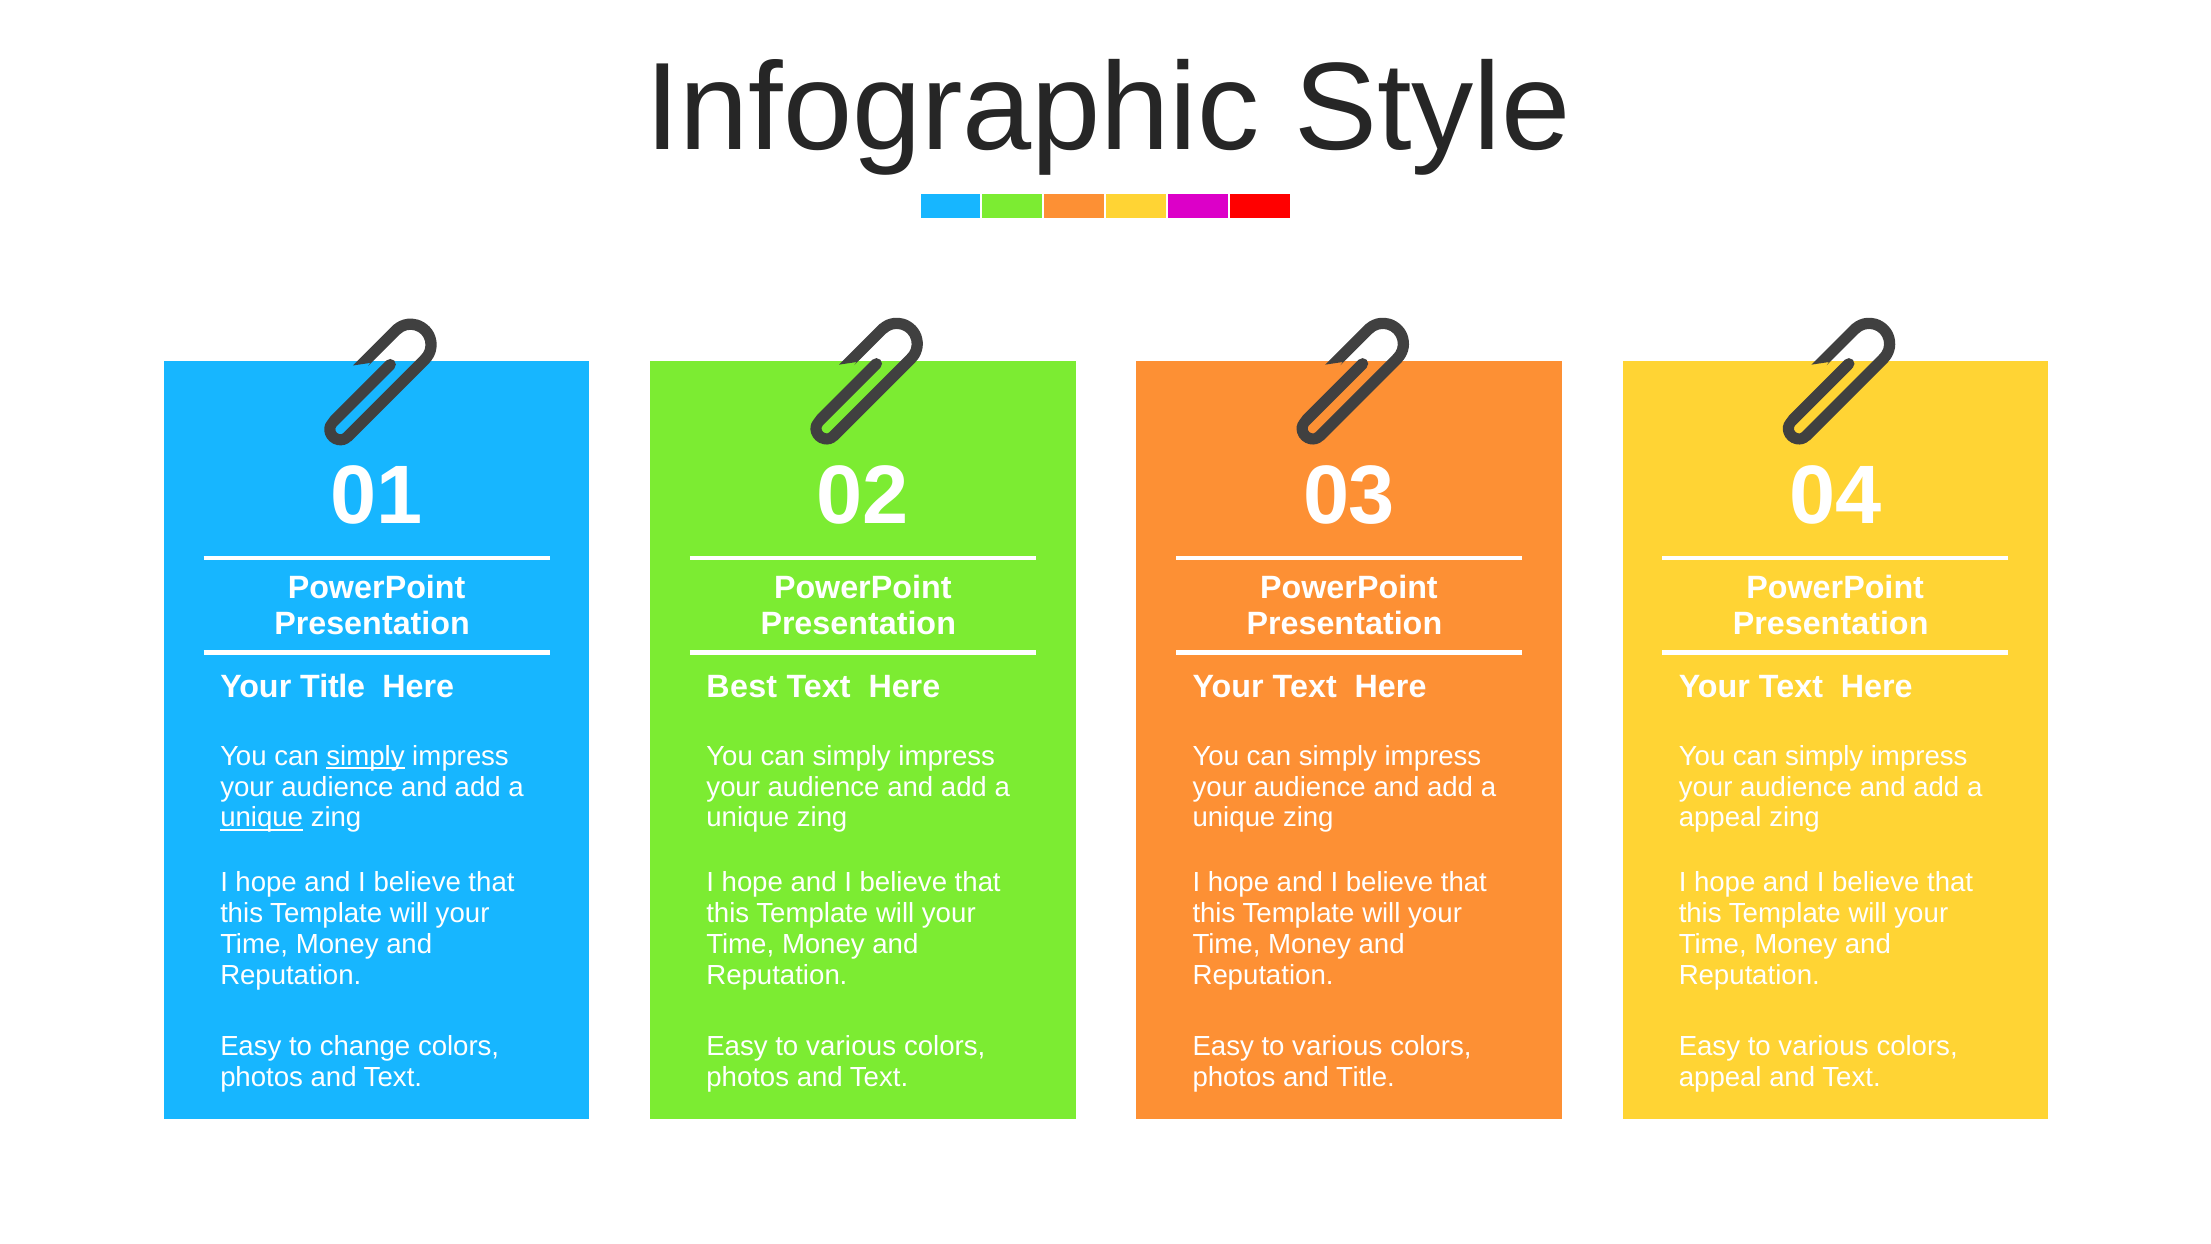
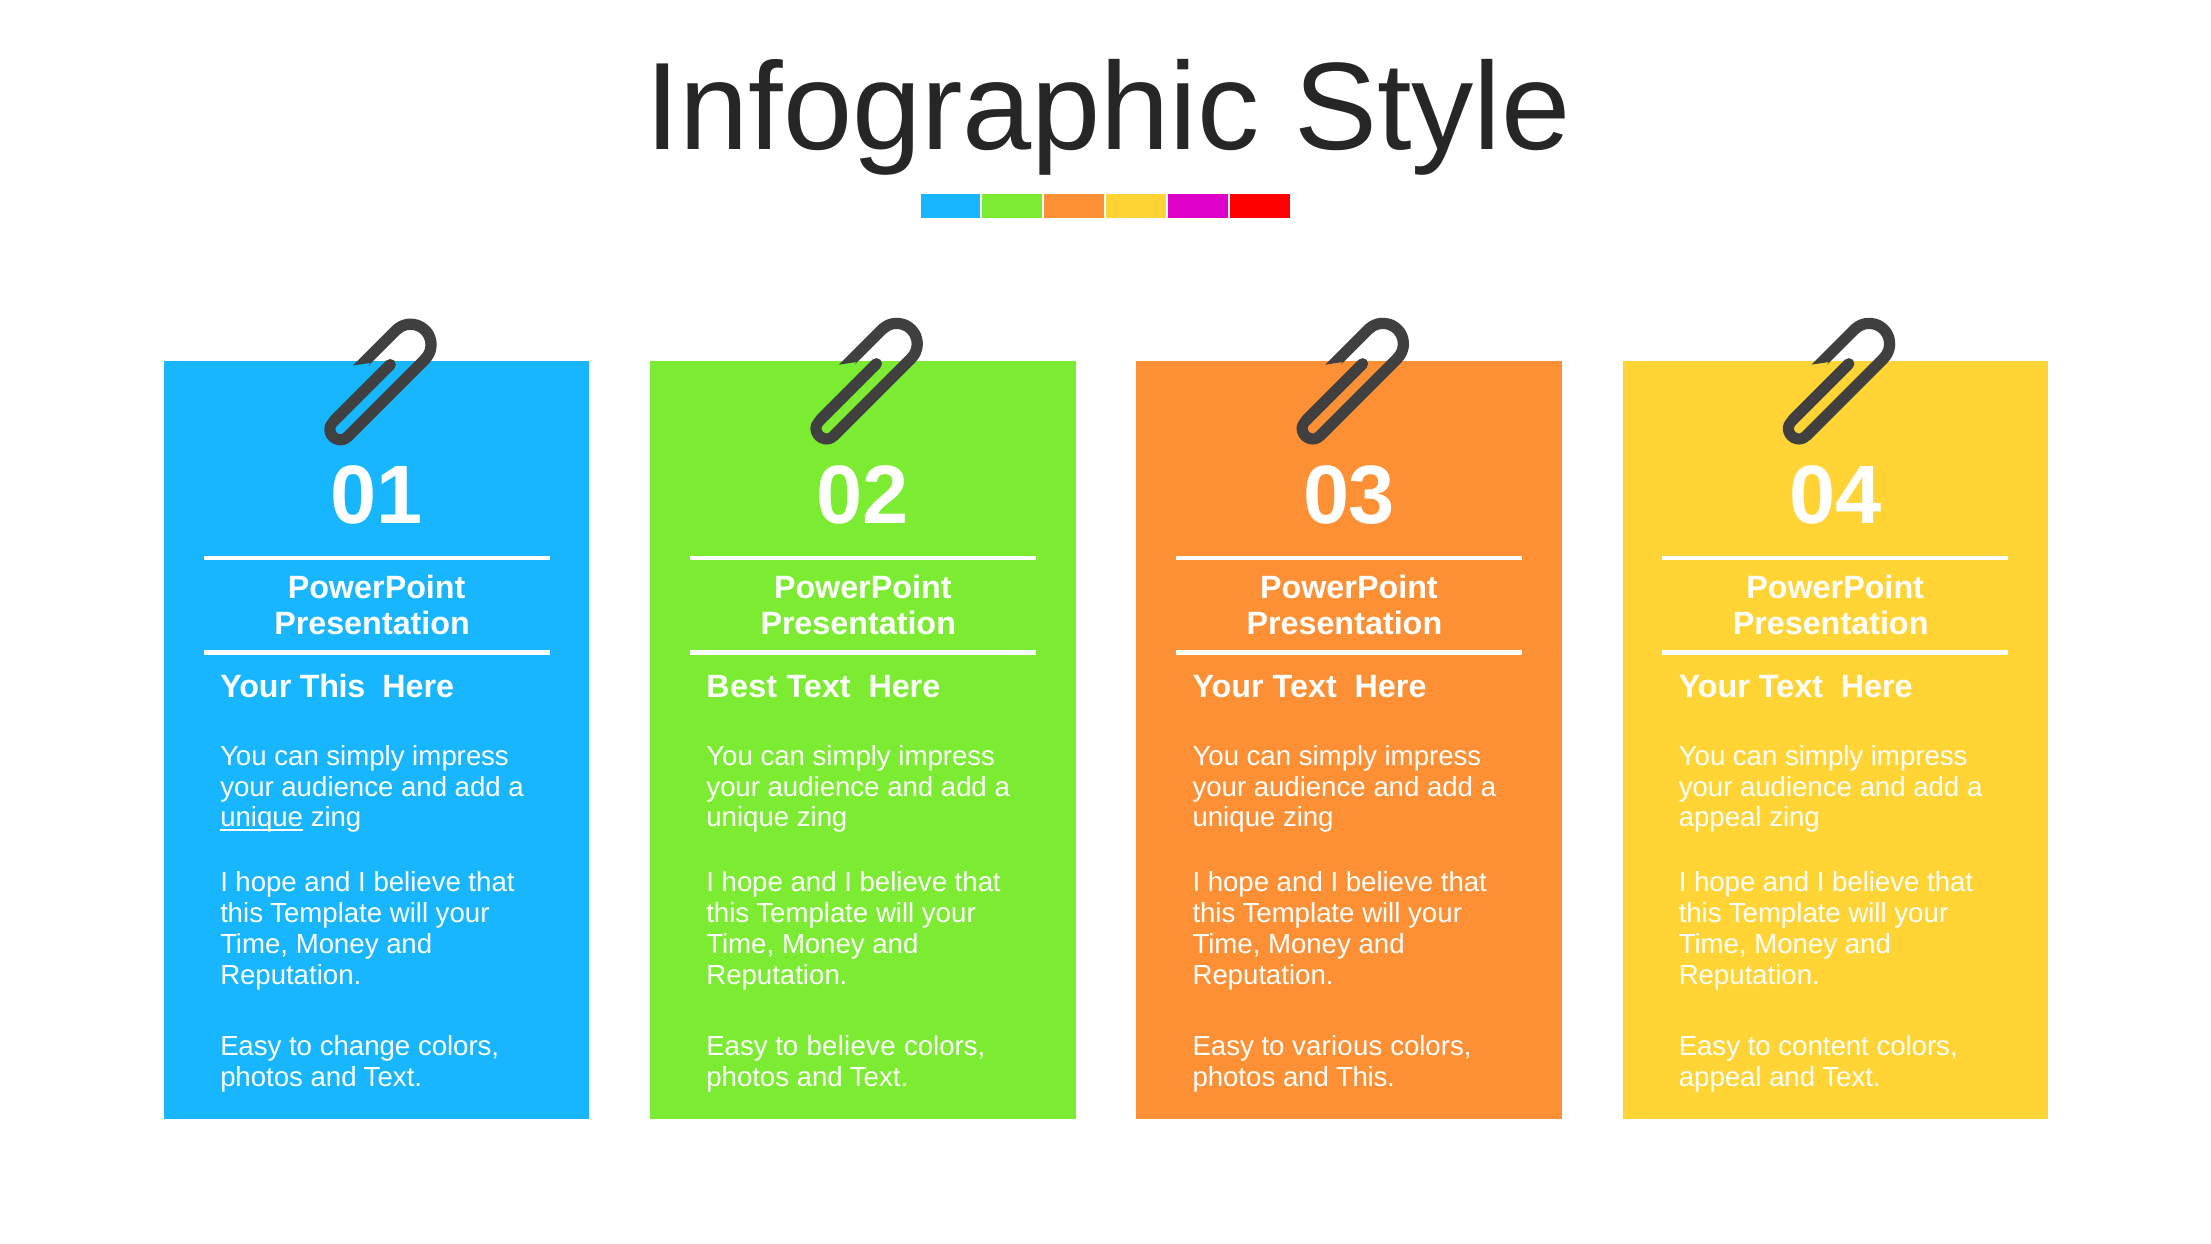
Your Title: Title -> This (333, 687)
simply underline: present -> none (366, 756)
various: various -> believe (851, 1047)
various: various -> content (1824, 1047)
and Title: Title -> This (1365, 1077)
